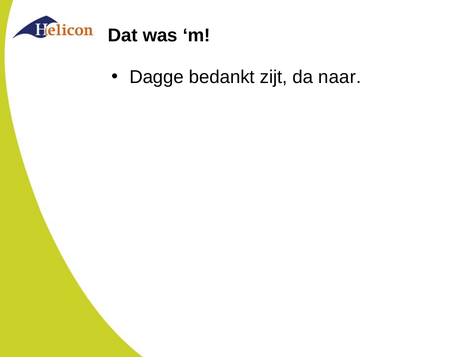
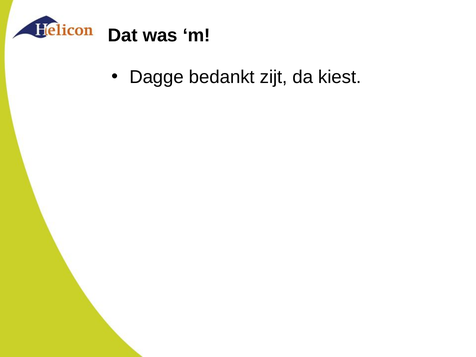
naar: naar -> kiest (340, 77)
